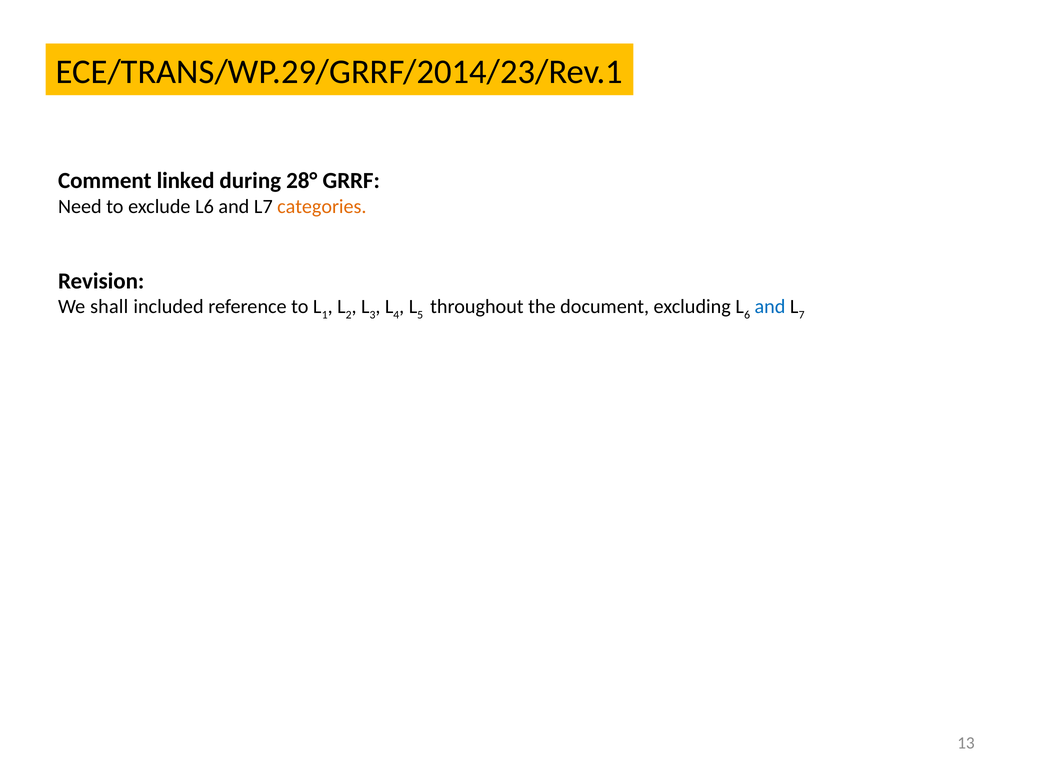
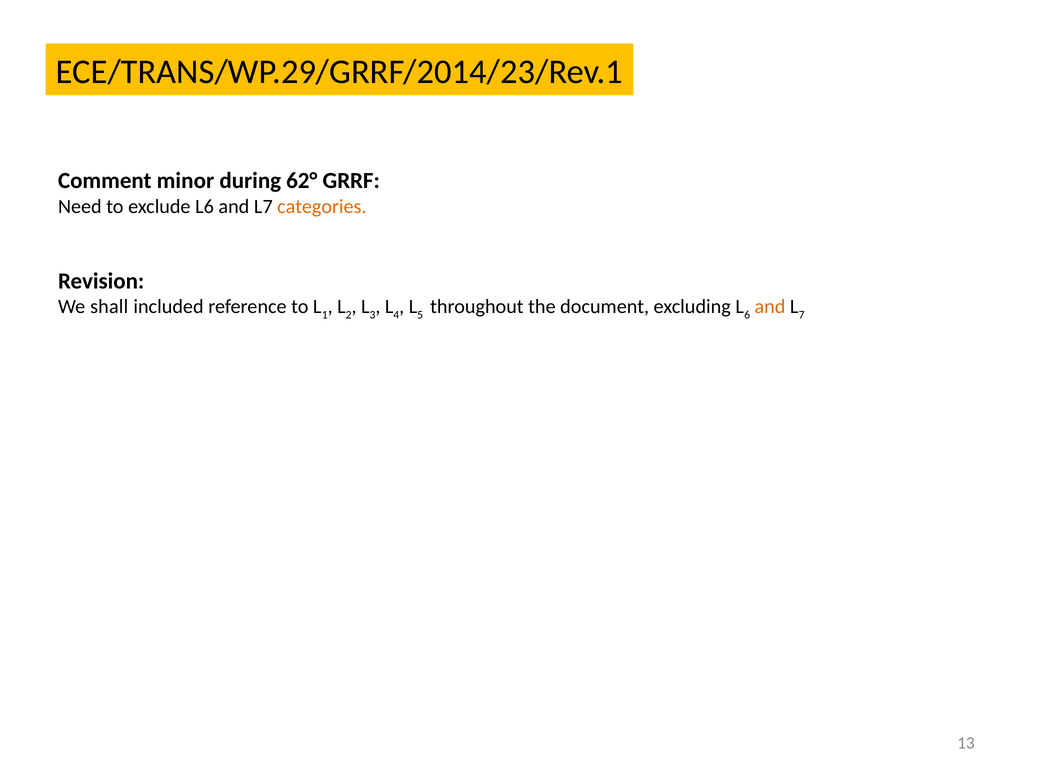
linked: linked -> minor (185, 181)
28°: 28° -> 62° (302, 181)
and colour: blue -> orange (770, 307)
